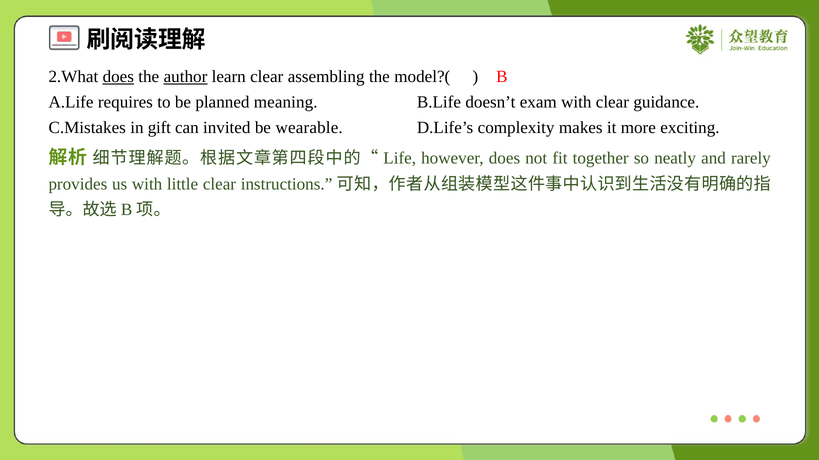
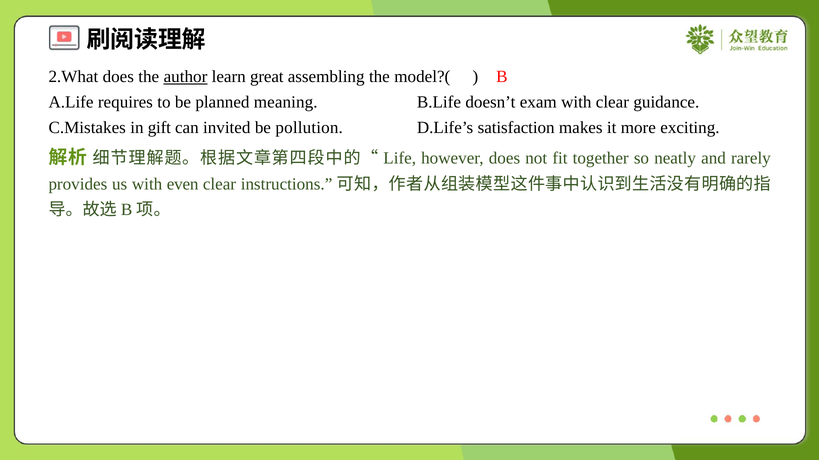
does underline: present -> none (118, 77)
learn clear: clear -> great (267, 77)
wearable: wearable -> pollution (309, 128)
complexity: complexity -> satisfaction (516, 128)
little: little -> even (183, 184)
